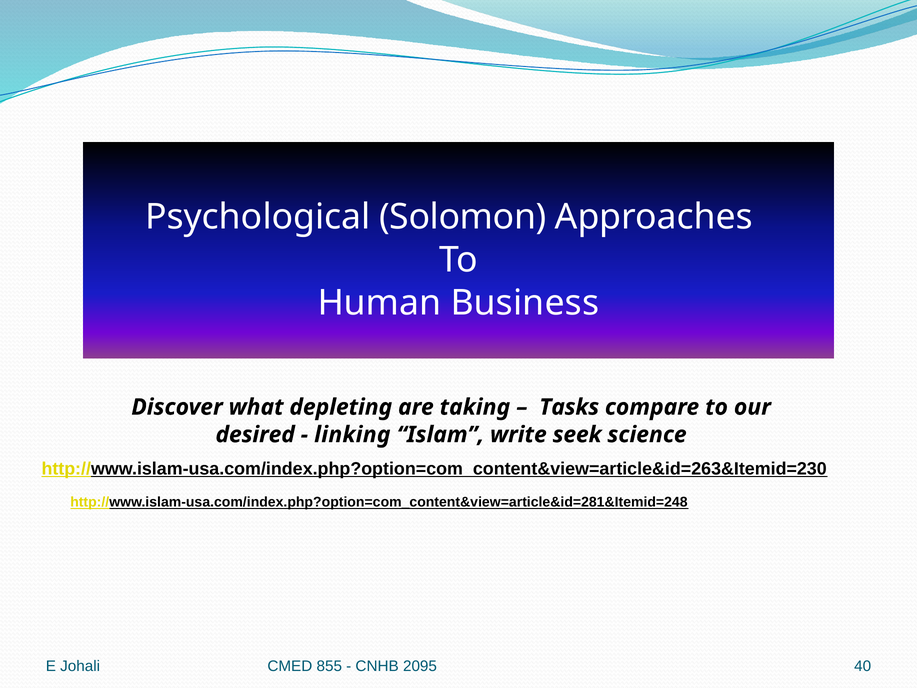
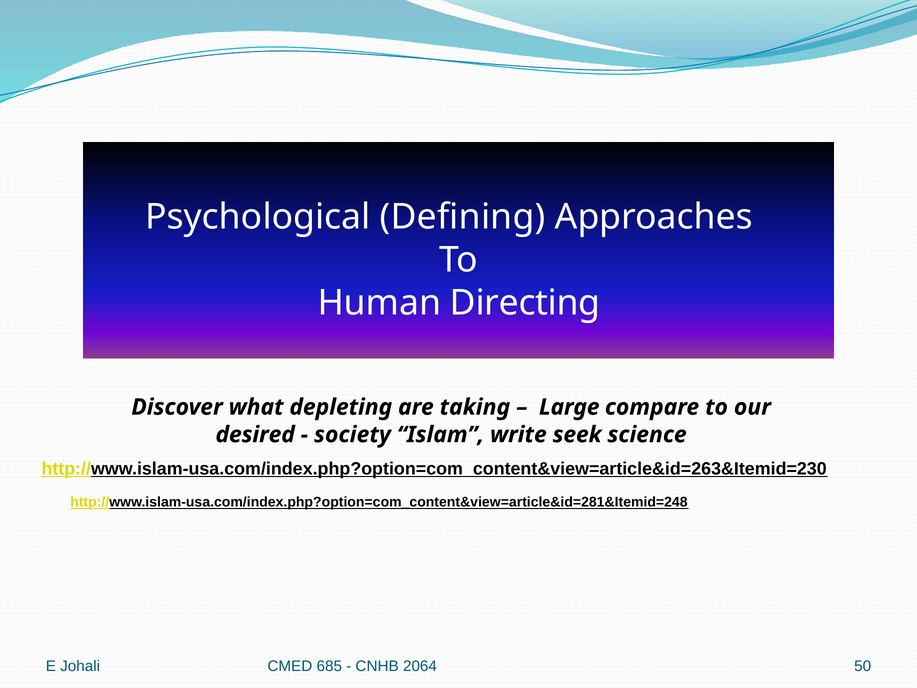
Solomon: Solomon -> Defining (463, 217)
Business: Business -> Directing (525, 303)
Tasks: Tasks -> Large (569, 407)
linking: linking -> society (352, 435)
855: 855 -> 685 (329, 666)
2095: 2095 -> 2064 (420, 666)
40: 40 -> 50 (863, 666)
